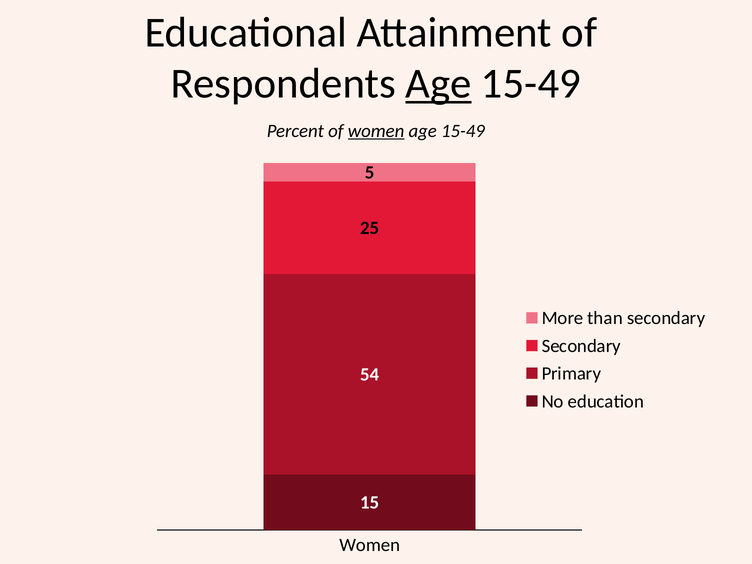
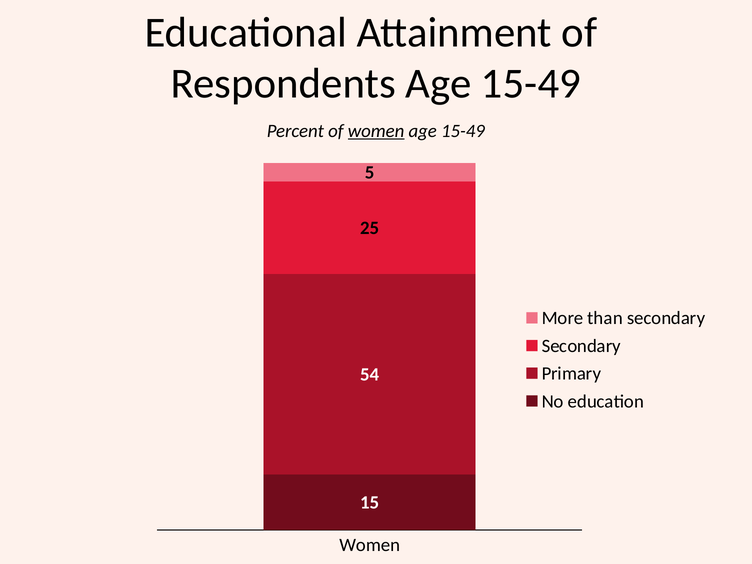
Age underline: present -> none (438, 84)
